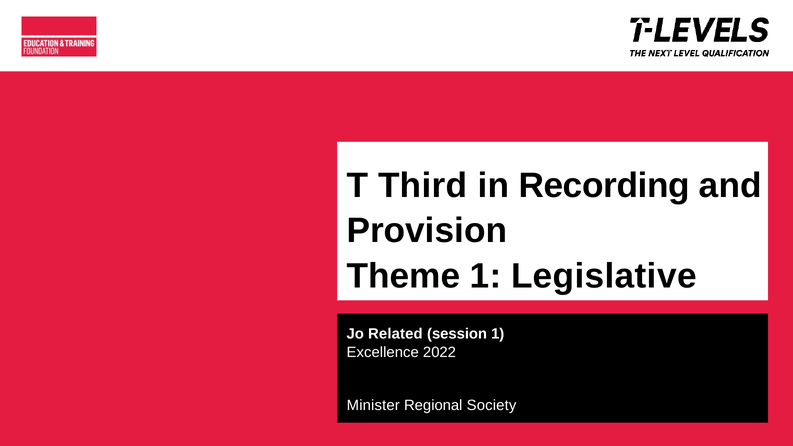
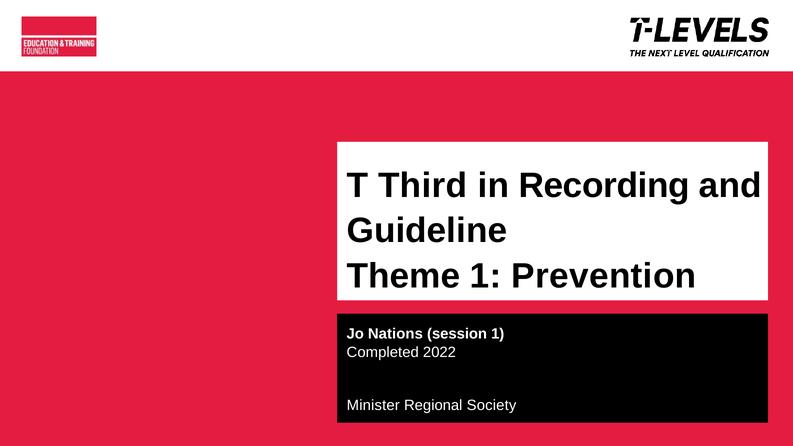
Provision: Provision -> Guideline (427, 231)
Legislative: Legislative -> Prevention (604, 276)
Related: Related -> Nations (395, 334)
Excellence: Excellence -> Completed (383, 352)
